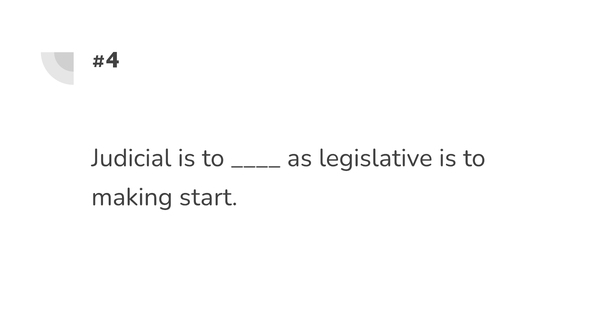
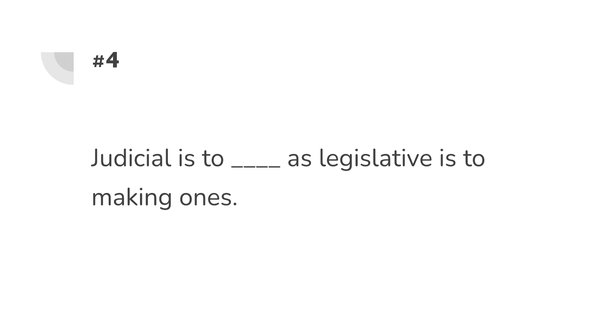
start: start -> ones (208, 197)
